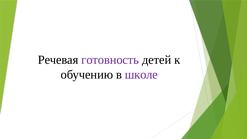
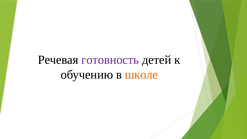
школе colour: purple -> orange (141, 75)
